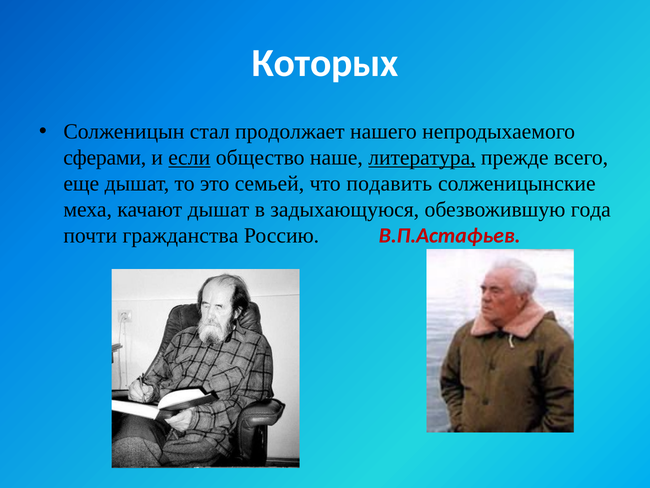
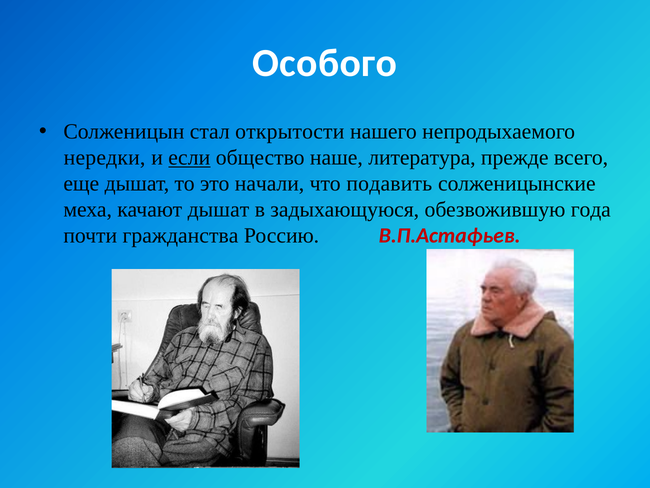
Которых: Которых -> Особого (325, 63)
продолжает: продолжает -> открытости (290, 132)
сферами: сферами -> нередки (105, 158)
литература underline: present -> none (422, 158)
семьей: семьей -> начали (270, 184)
